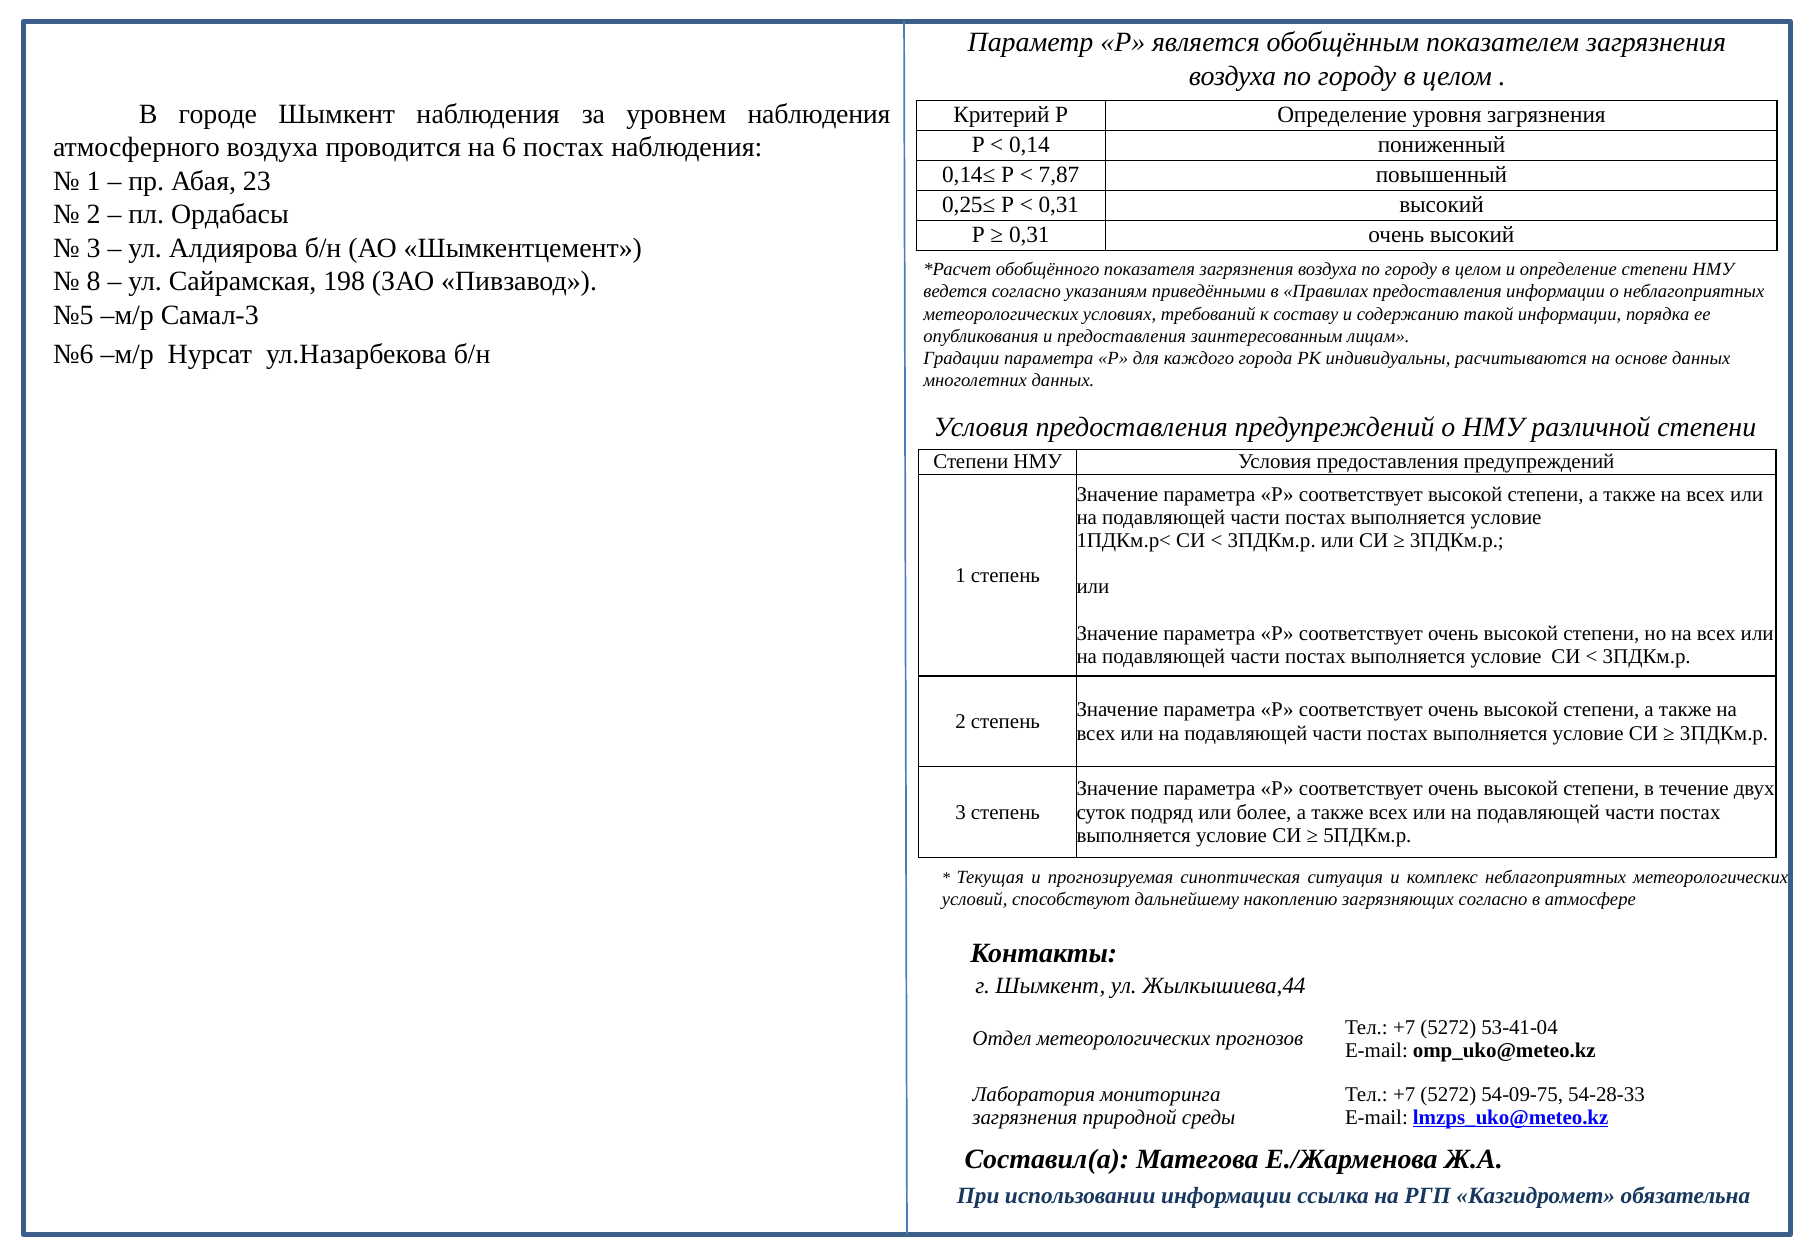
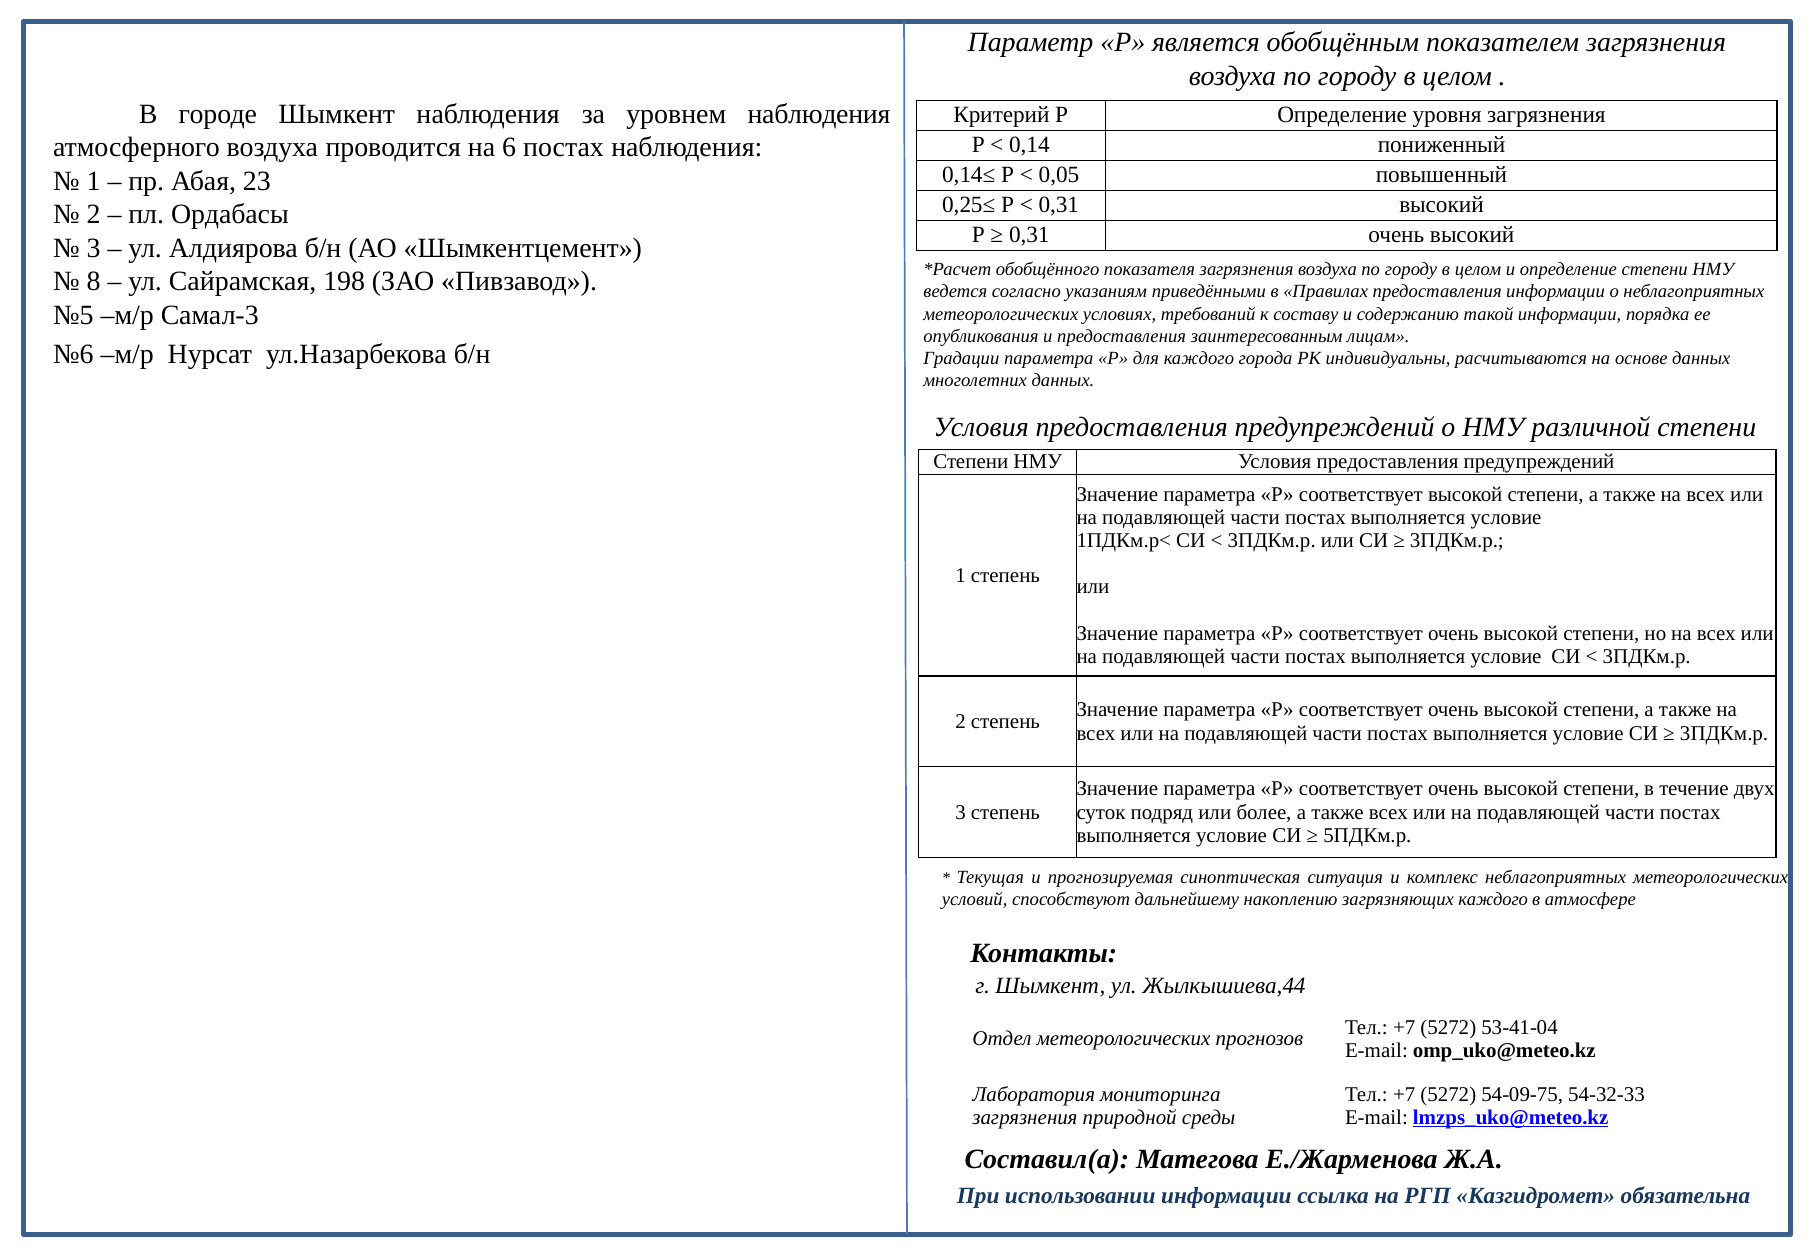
7,87: 7,87 -> 0,05 (1059, 175)
загрязняющих согласно: согласно -> каждого (1493, 900)
54-28-33: 54-28-33 -> 54-32-33 (1606, 1094)
